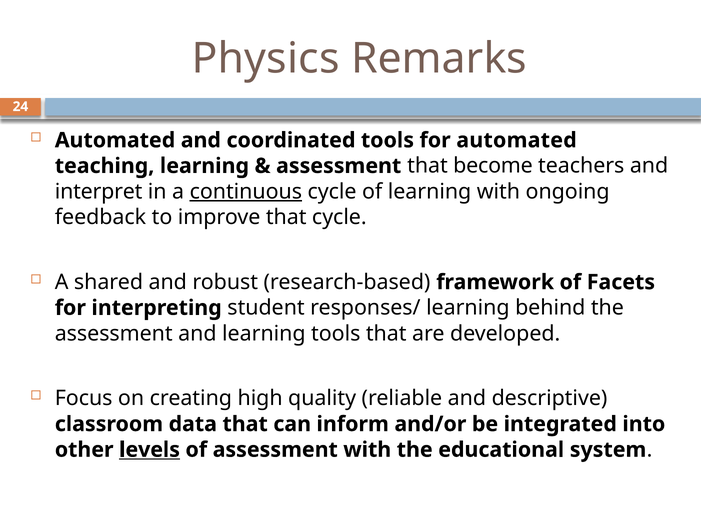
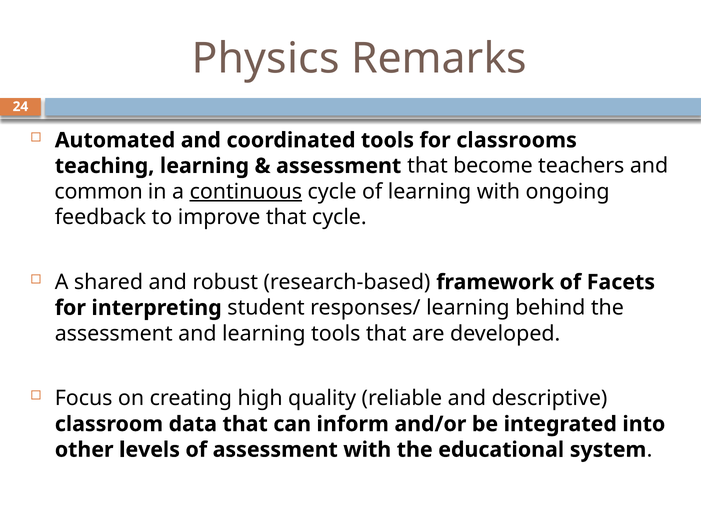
for automated: automated -> classrooms (517, 140)
interpret: interpret -> common (99, 192)
levels underline: present -> none (150, 450)
